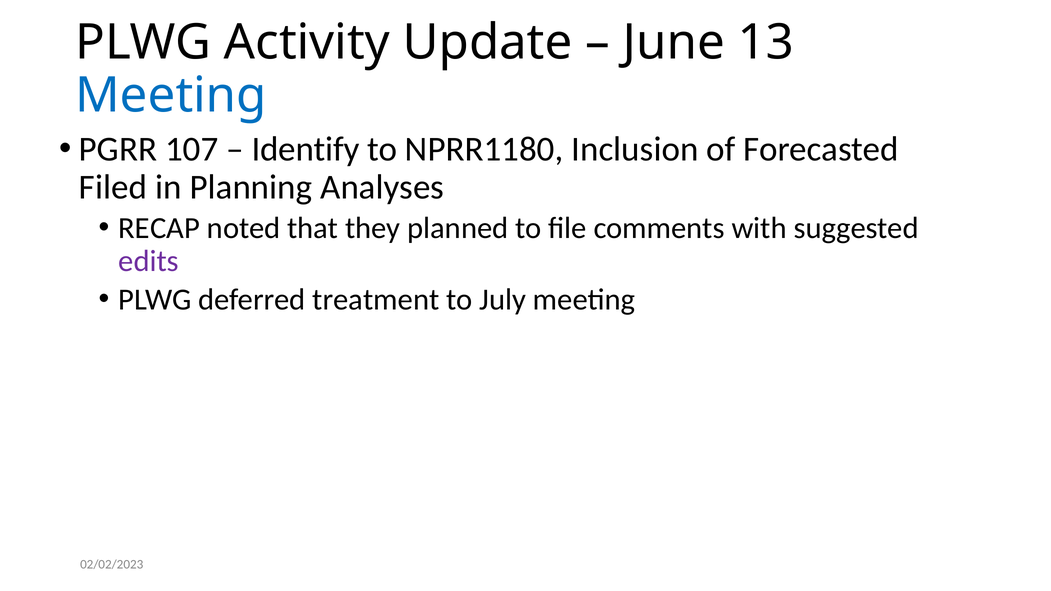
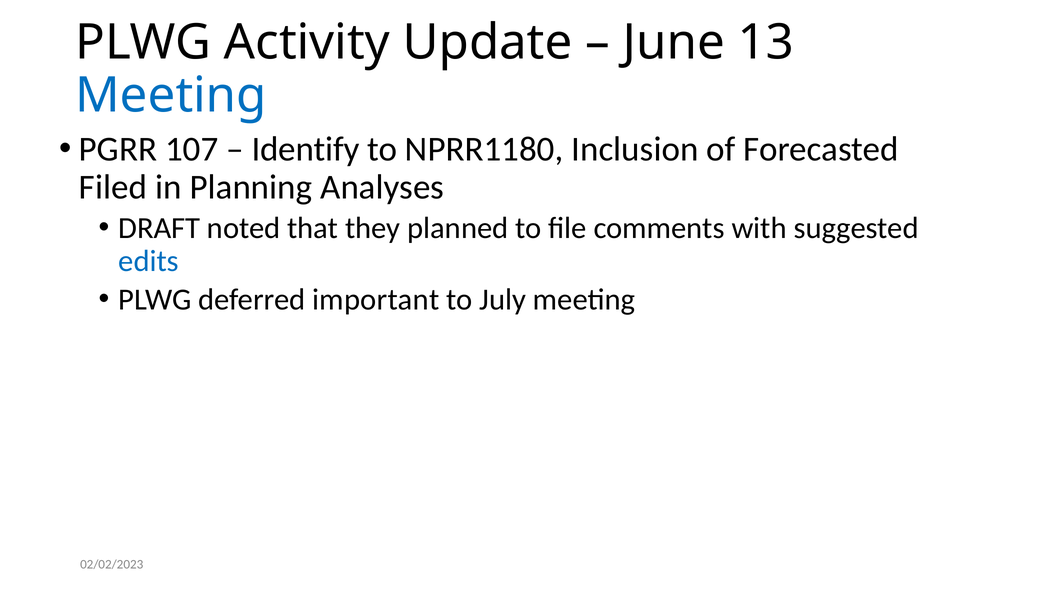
RECAP: RECAP -> DRAFT (159, 228)
edits colour: purple -> blue (149, 261)
treatment: treatment -> important (376, 300)
